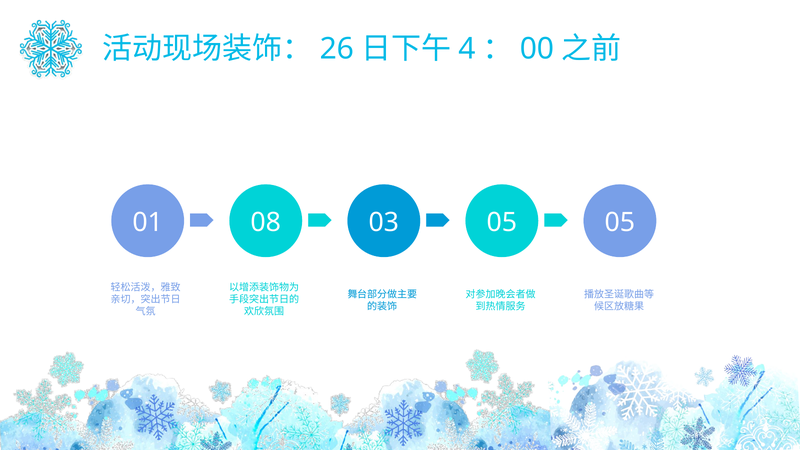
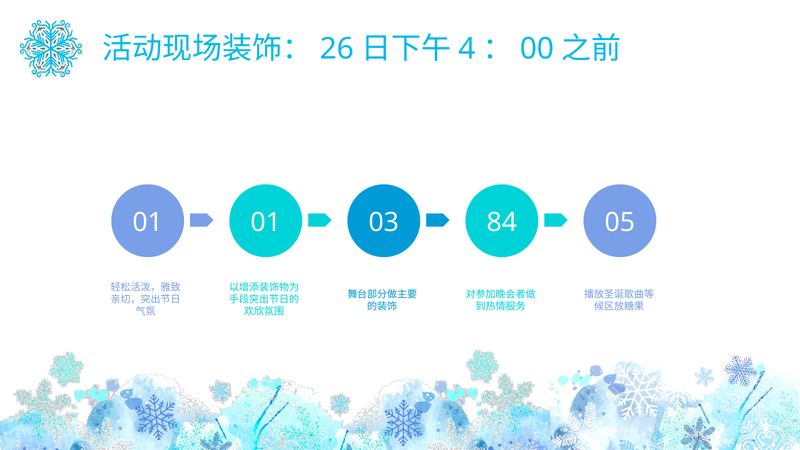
01 08: 08 -> 01 (266, 223)
03 05: 05 -> 84 (502, 223)
